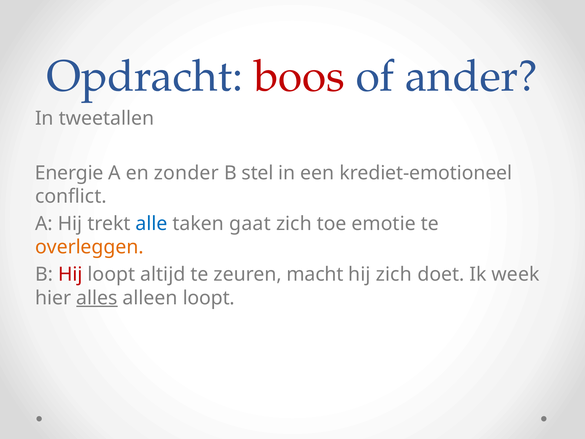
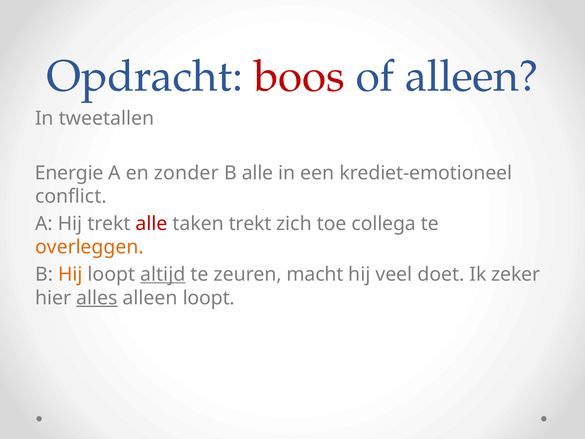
of ander: ander -> alleen (472, 76)
B stel: stel -> alle (258, 173)
alle colour: blue -> red (152, 224)
taken gaat: gaat -> trekt (250, 224)
emotie: emotie -> collega (384, 224)
Hij colour: red -> orange (70, 274)
altijd underline: none -> present (163, 274)
hij zich: zich -> veel (394, 274)
week: week -> zeker (516, 274)
